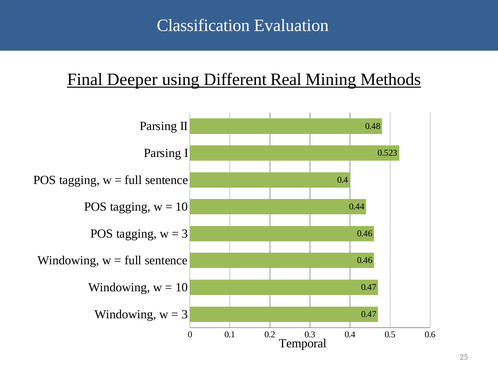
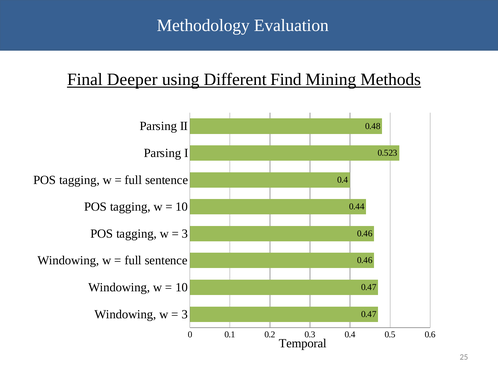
Classification: Classification -> Methodology (203, 25)
Real: Real -> Find (286, 79)
